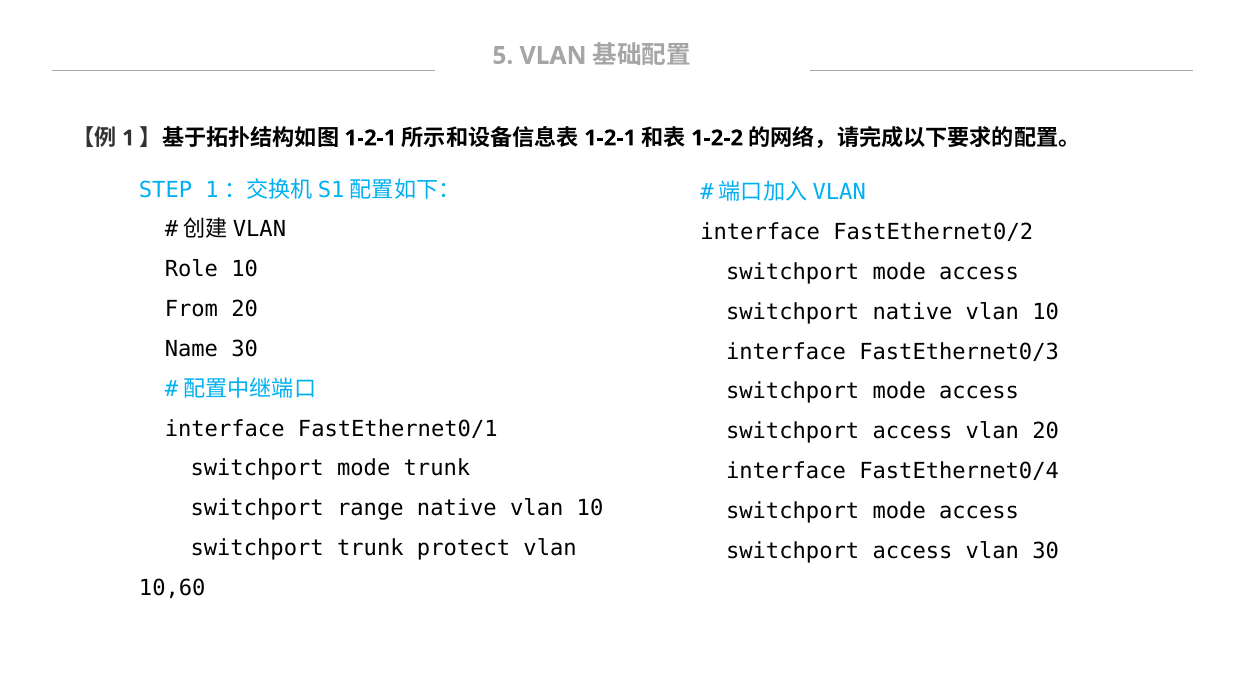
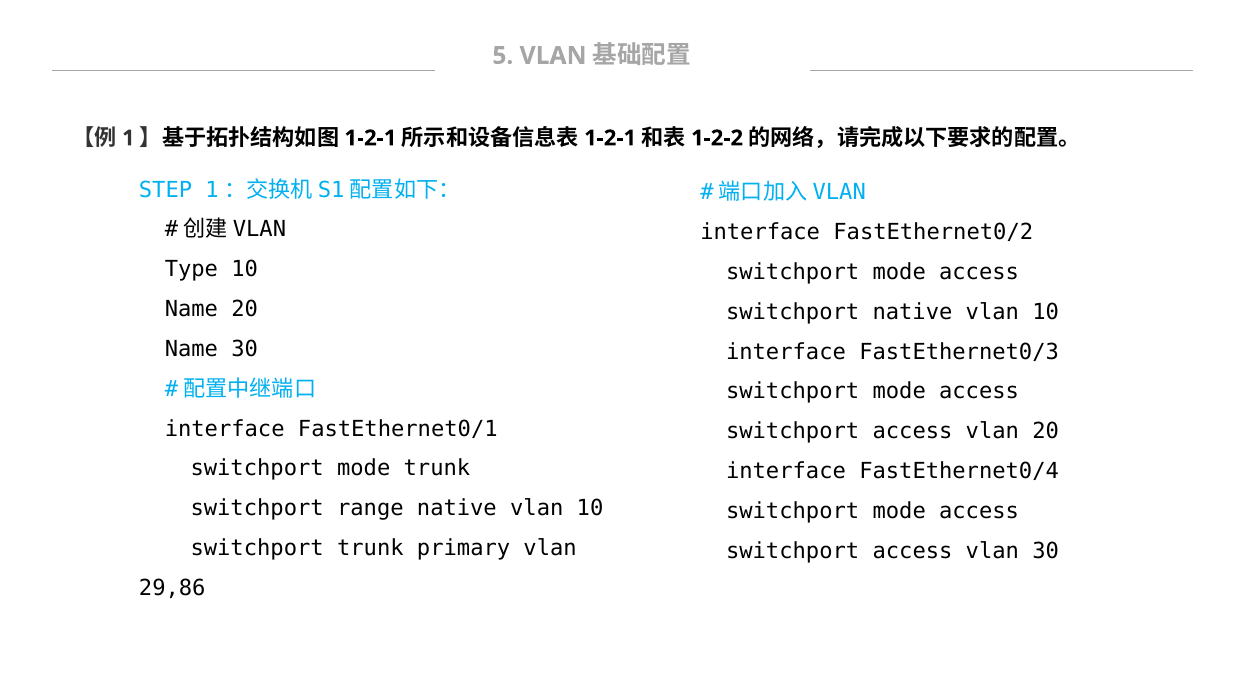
Role: Role -> Type (191, 270)
From: From -> Name (191, 309)
protect: protect -> primary (464, 548)
10,60: 10,60 -> 29,86 (172, 588)
